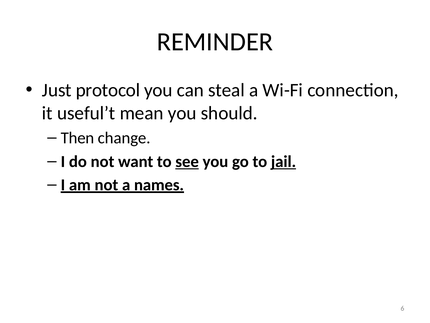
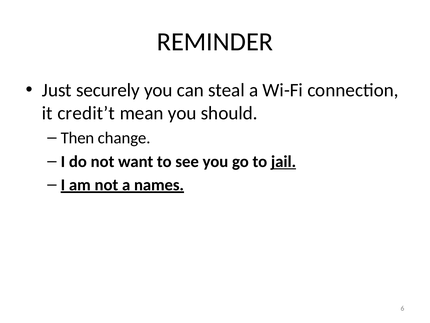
protocol: protocol -> securely (108, 90)
useful’t: useful’t -> credit’t (86, 113)
see underline: present -> none (187, 161)
